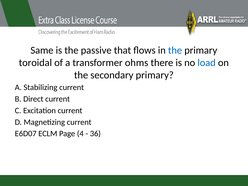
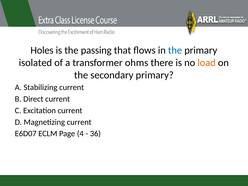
Same: Same -> Holes (42, 50)
passive: passive -> passing (96, 50)
toroidal: toroidal -> isolated (35, 63)
load colour: blue -> orange (207, 63)
